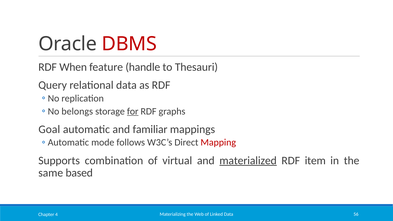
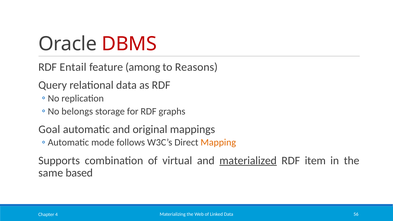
When: When -> Entail (73, 67)
handle: handle -> among (143, 67)
Thesauri: Thesauri -> Reasons (196, 67)
for underline: present -> none (133, 111)
familiar: familiar -> original (150, 129)
Mapping colour: red -> orange (218, 143)
